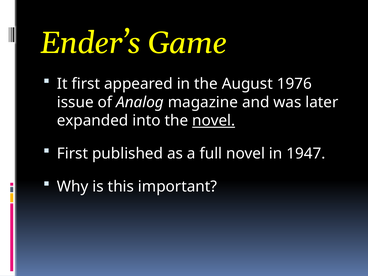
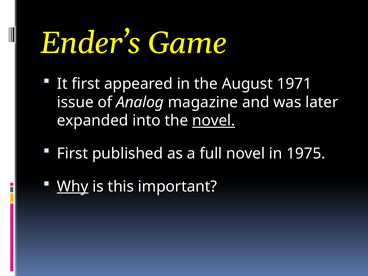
1976: 1976 -> 1971 (294, 84)
1947: 1947 -> 1975 (306, 154)
Why underline: none -> present (73, 186)
